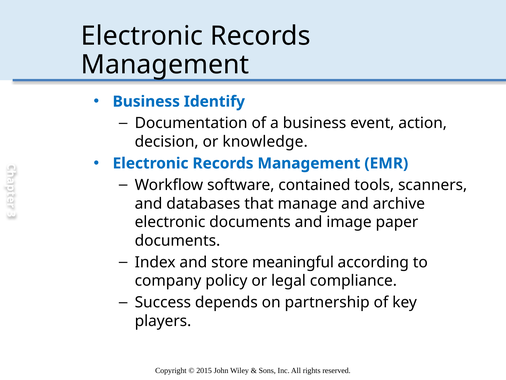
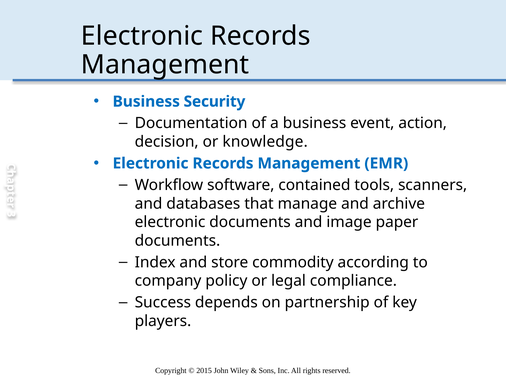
Identify: Identify -> Security (214, 101)
meaningful: meaningful -> commodity (293, 262)
